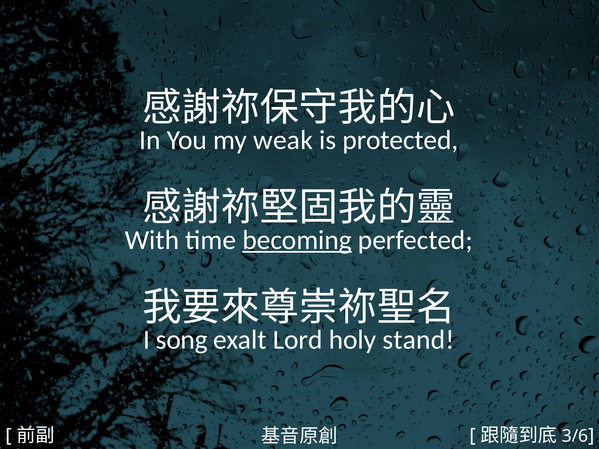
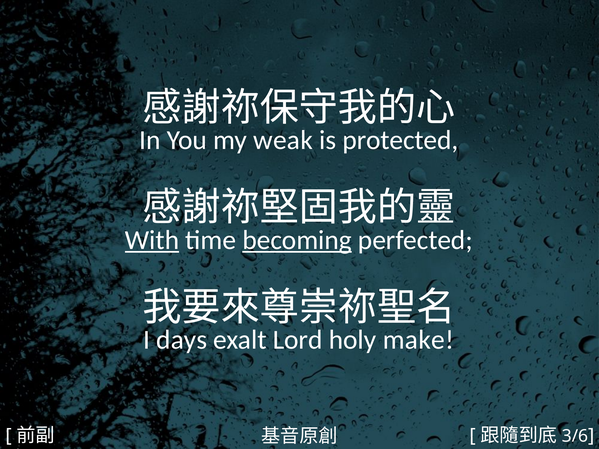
With underline: none -> present (152, 240)
song: song -> days (182, 340)
stand: stand -> make (418, 340)
